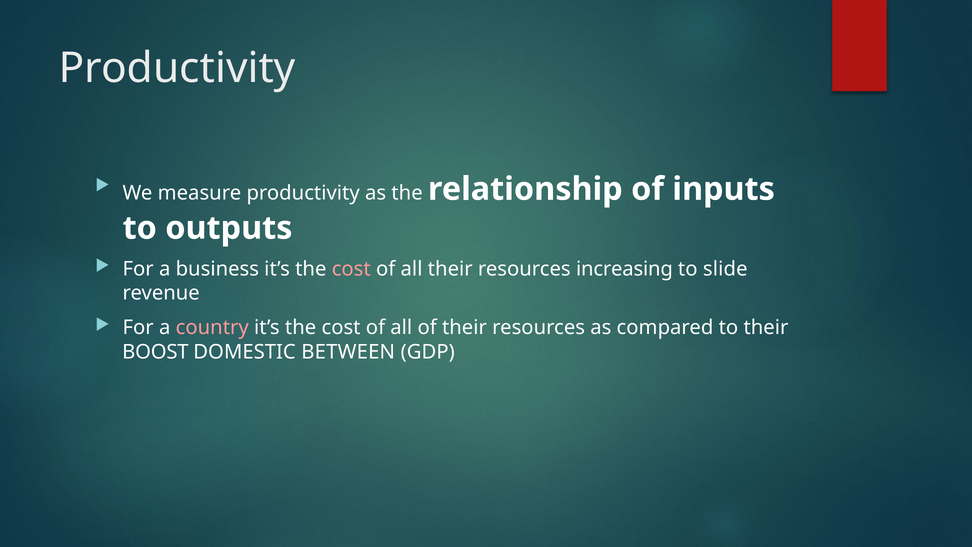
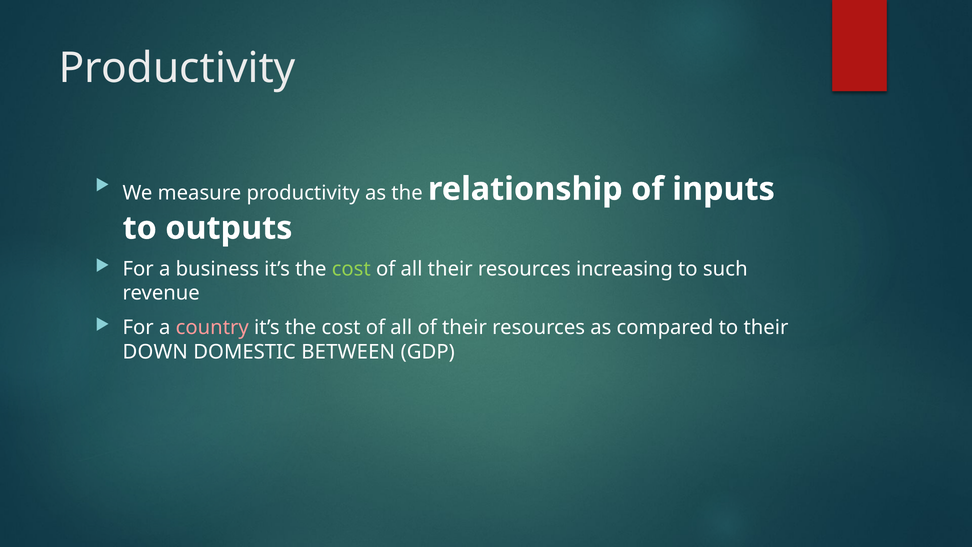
cost colour: pink -> light green (351, 269)
slide: slide -> such (725, 269)
BOOST: BOOST -> DOWN (155, 352)
